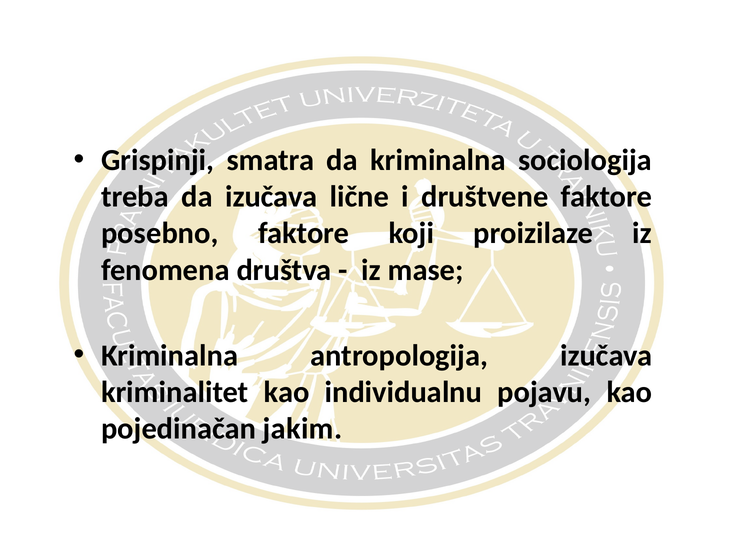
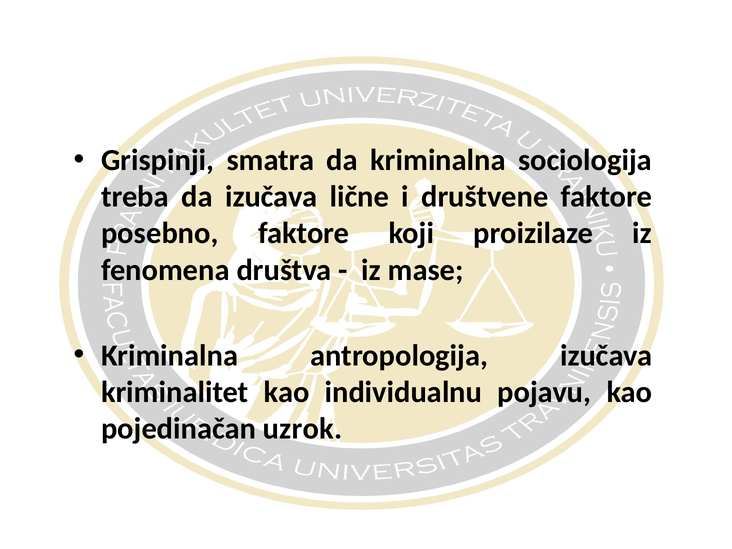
jakim: jakim -> uzrok (303, 429)
